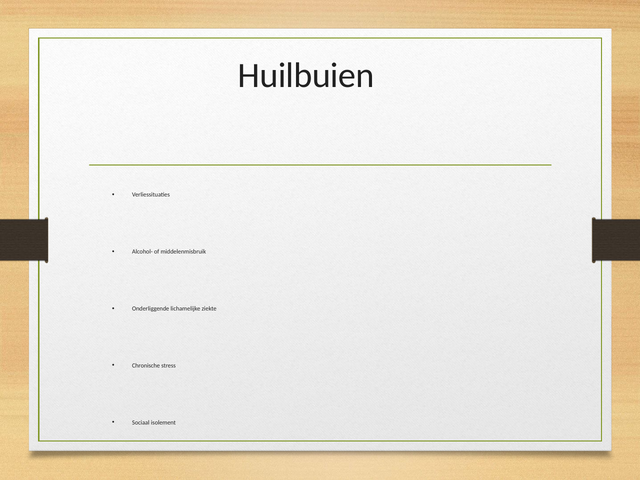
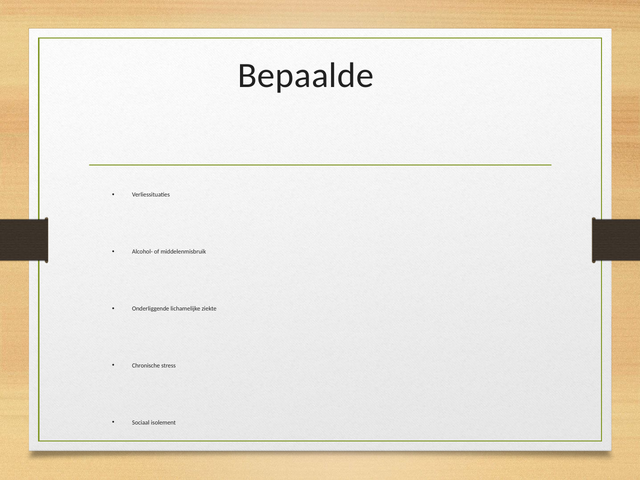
Huilbuien: Huilbuien -> Bepaalde (306, 75)
